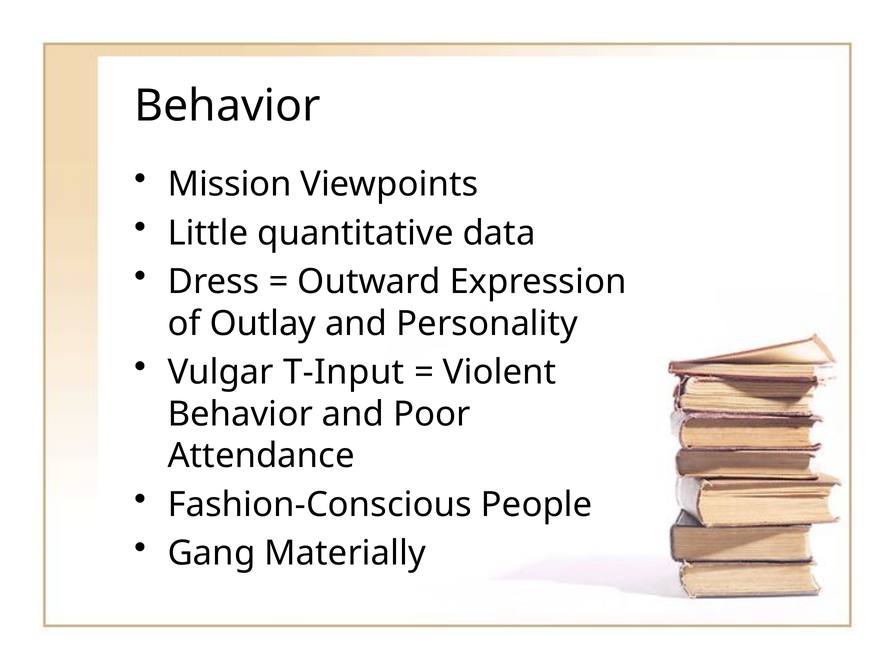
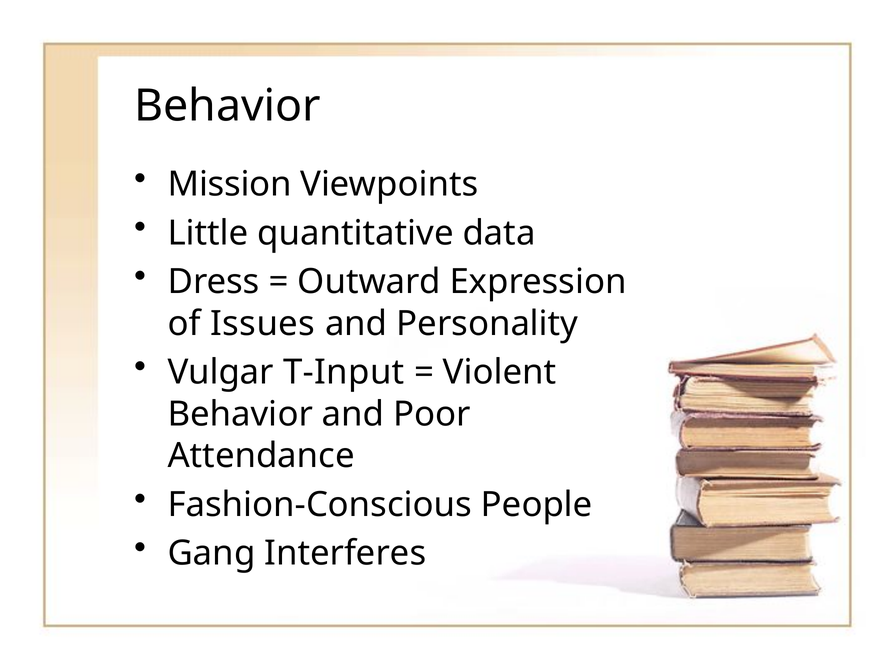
Outlay: Outlay -> Issues (263, 324)
Materially: Materially -> Interferes (345, 554)
